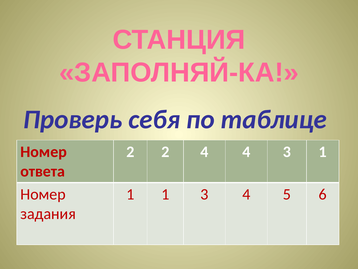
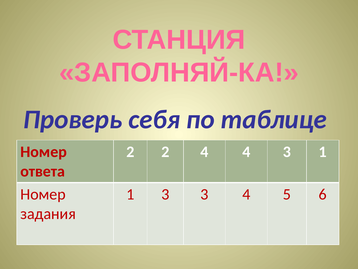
1 1: 1 -> 3 (165, 194)
